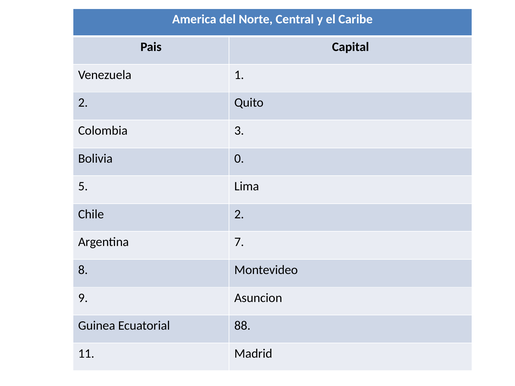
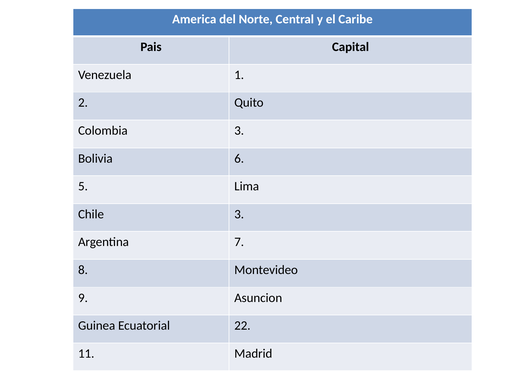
0: 0 -> 6 (239, 159)
Chile 2: 2 -> 3 (239, 214)
88: 88 -> 22 (242, 326)
